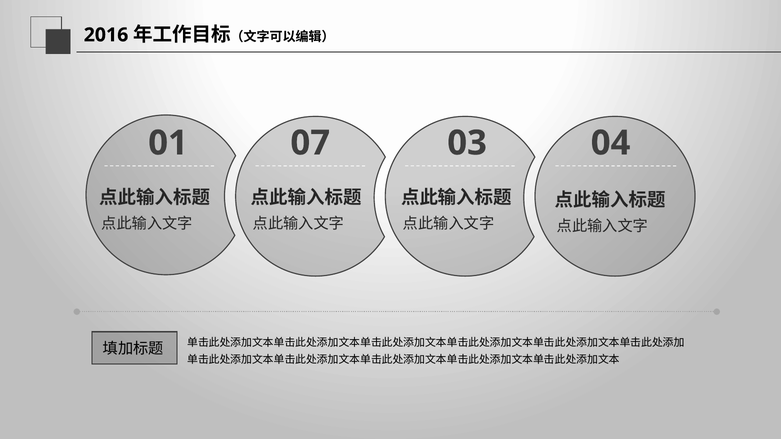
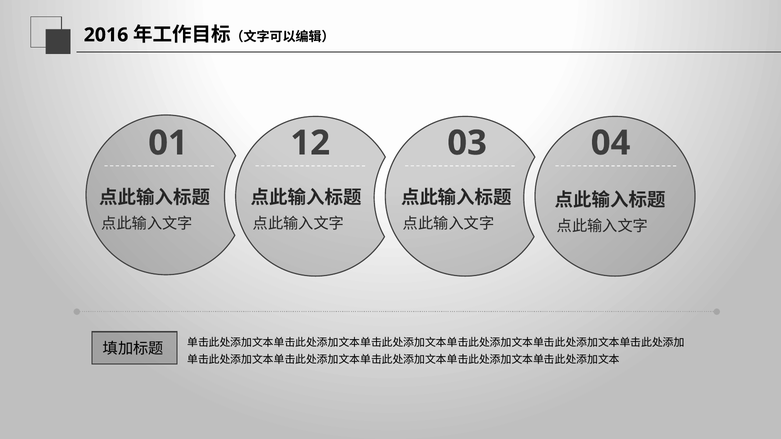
07: 07 -> 12 (310, 143)
